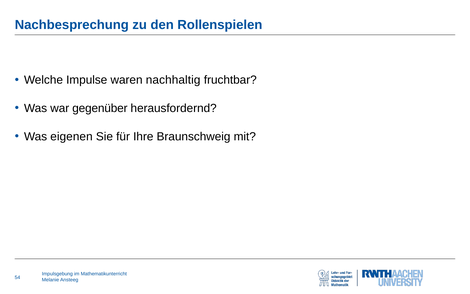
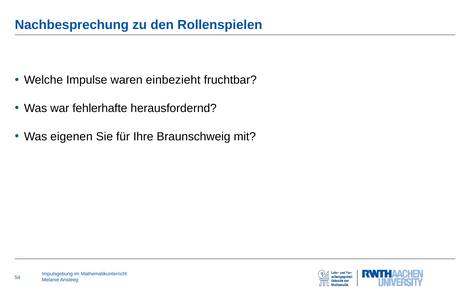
nachhaltig: nachhaltig -> einbezieht (173, 80)
gegenüber: gegenüber -> fehlerhafte (100, 108)
